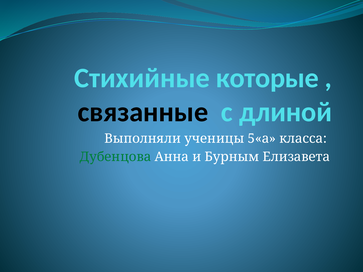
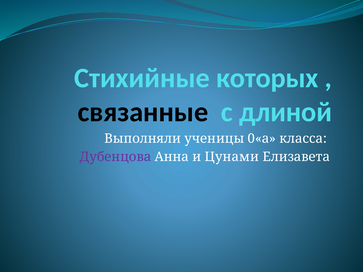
которые: которые -> которых (267, 78)
5«а: 5«а -> 0«а (262, 139)
Дубенцова colour: green -> purple (115, 157)
Бурным: Бурным -> Цунами (232, 157)
